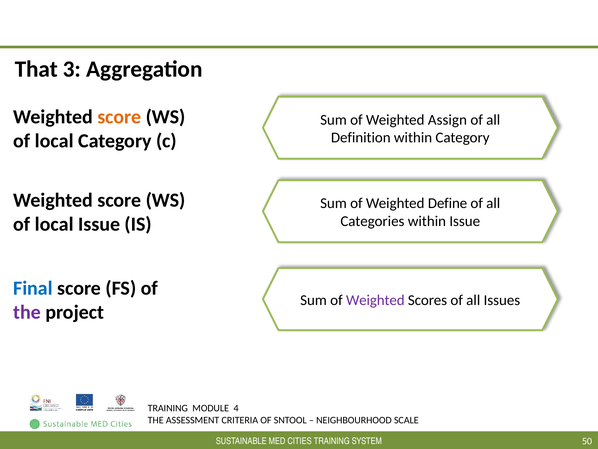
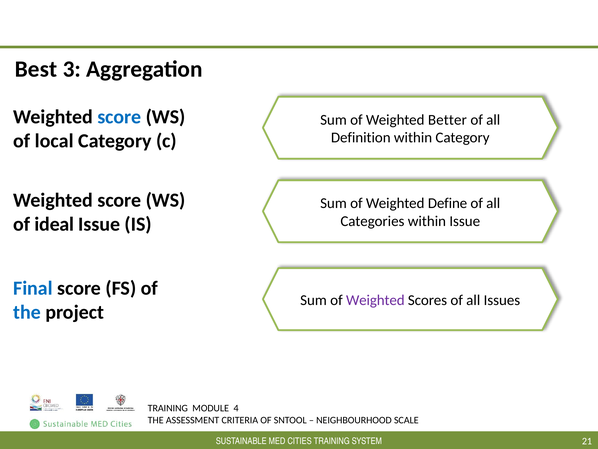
That: That -> Best (36, 69)
score colour: orange -> blue (119, 117)
Assign: Assign -> Better (447, 120)
local: local -> ideal (54, 224)
the colour: purple -> blue (27, 312)
50: 50 -> 21 (587, 441)
